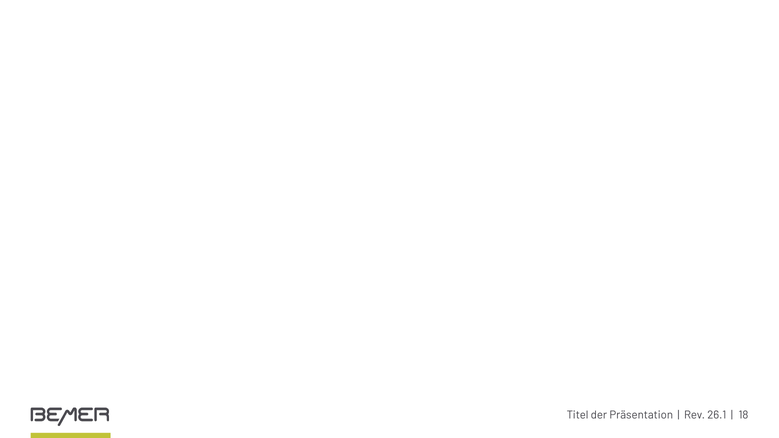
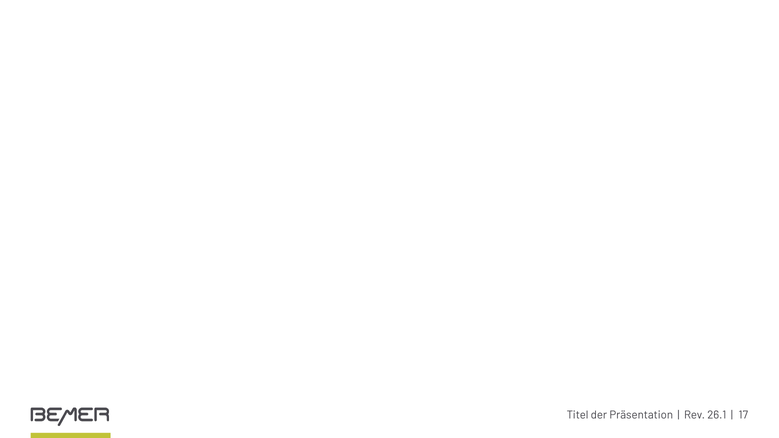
18: 18 -> 17 (743, 415)
